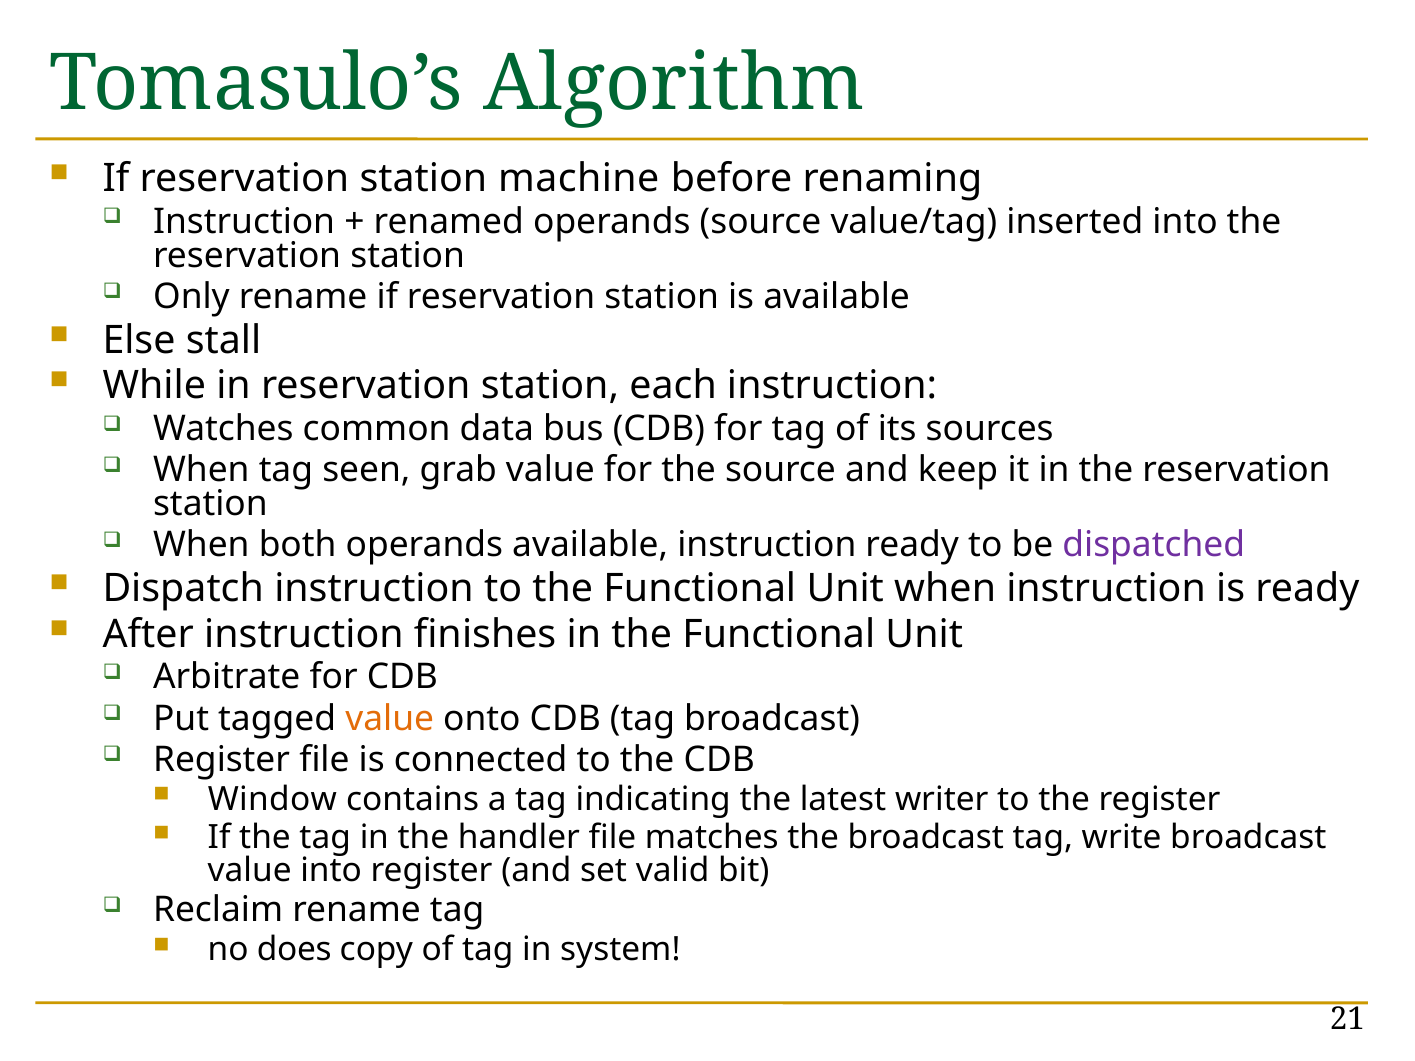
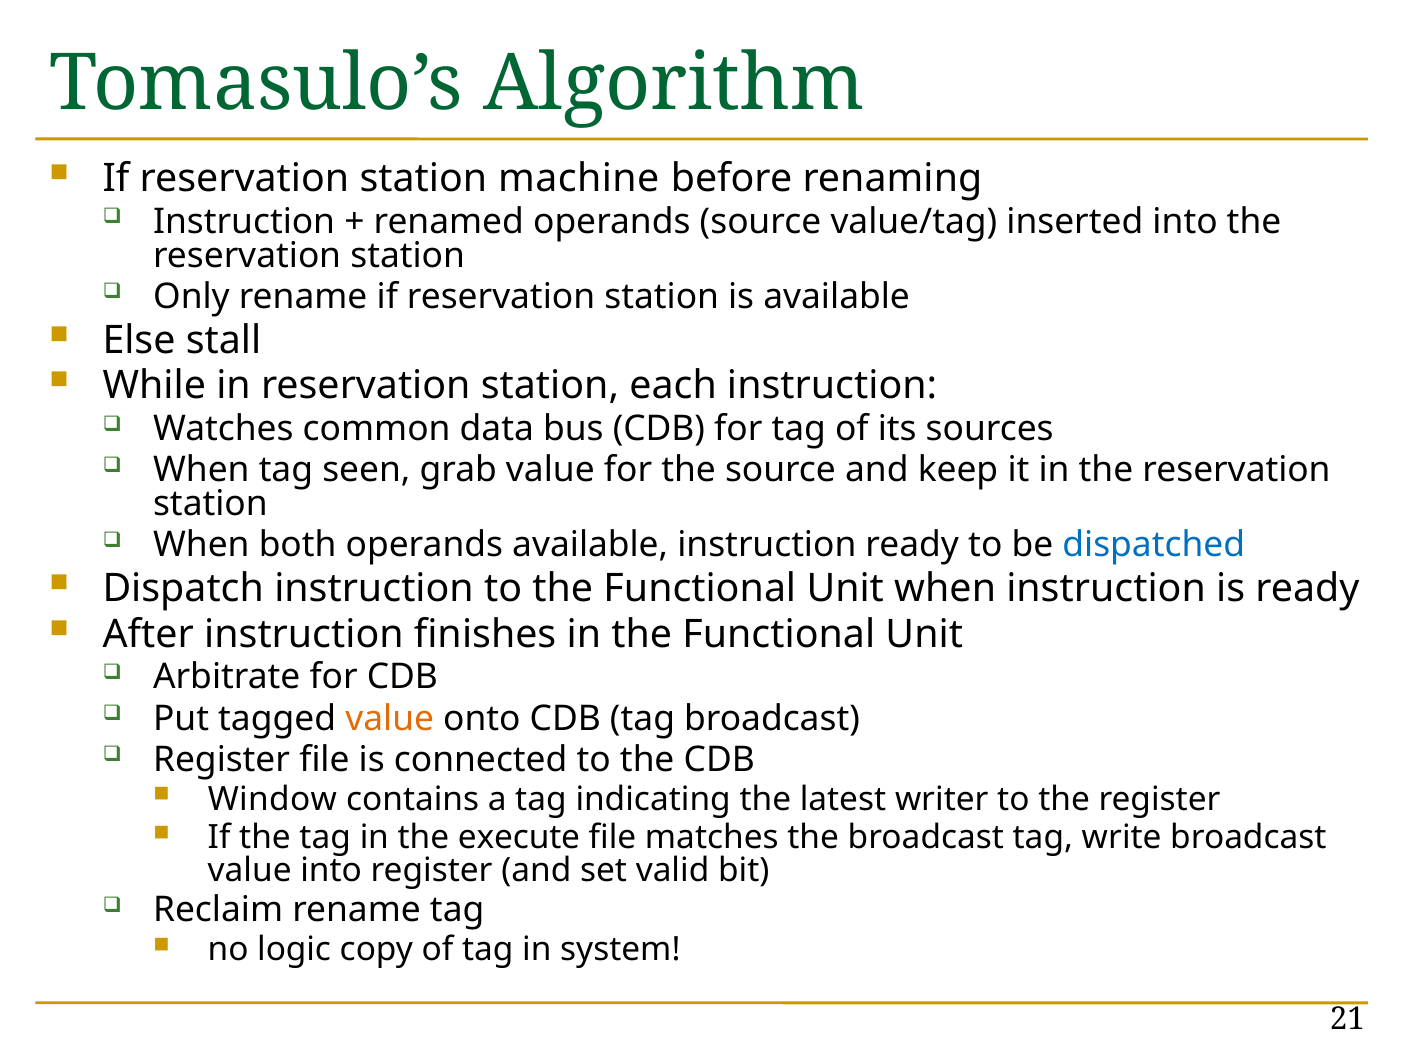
dispatched colour: purple -> blue (1154, 545)
handler: handler -> execute (519, 838)
does: does -> logic (294, 950)
